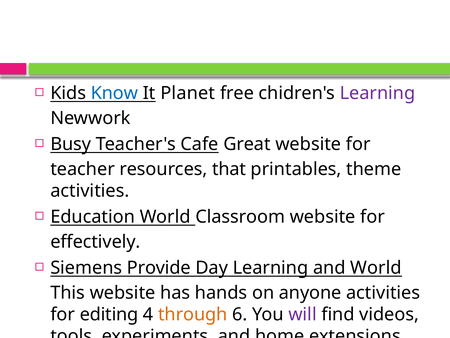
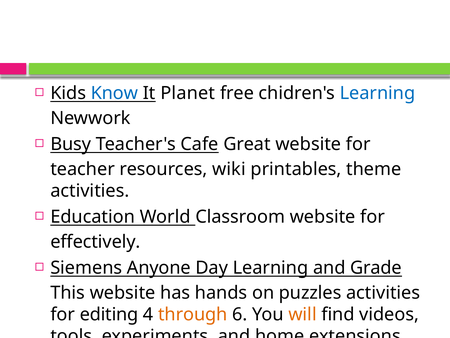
Learning colour: purple -> blue (377, 93)
that: that -> wiki (229, 169)
Provide: Provide -> Anyone (159, 268)
and World: World -> Grade (376, 268)
anyone: anyone -> puzzles (310, 292)
will colour: purple -> orange (303, 314)
